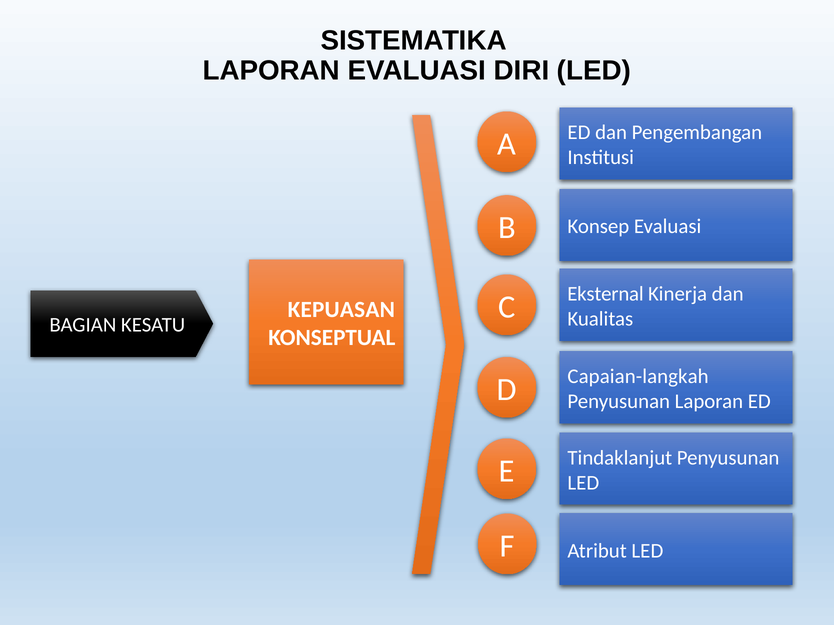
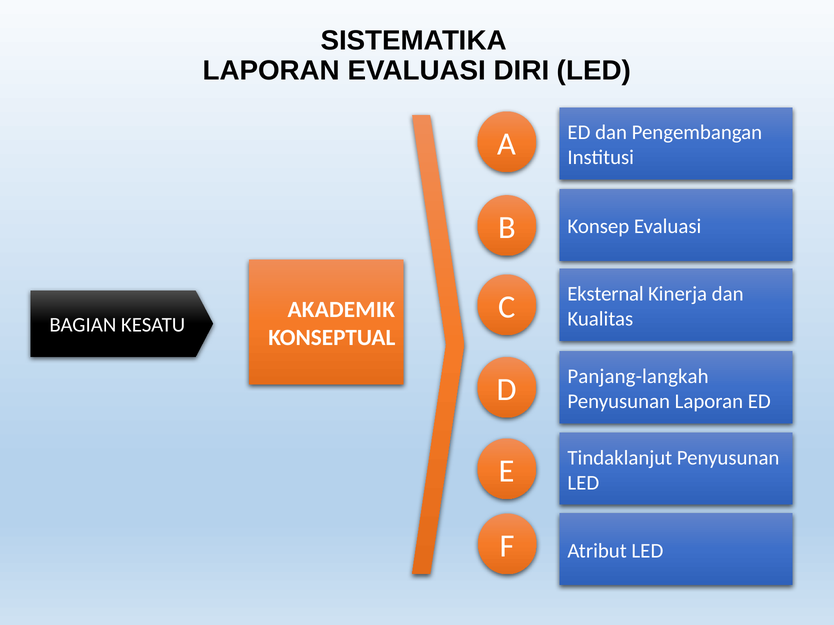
KEPUASAN: KEPUASAN -> AKADEMIK (341, 310)
Capaian-langkah: Capaian-langkah -> Panjang-langkah (638, 376)
